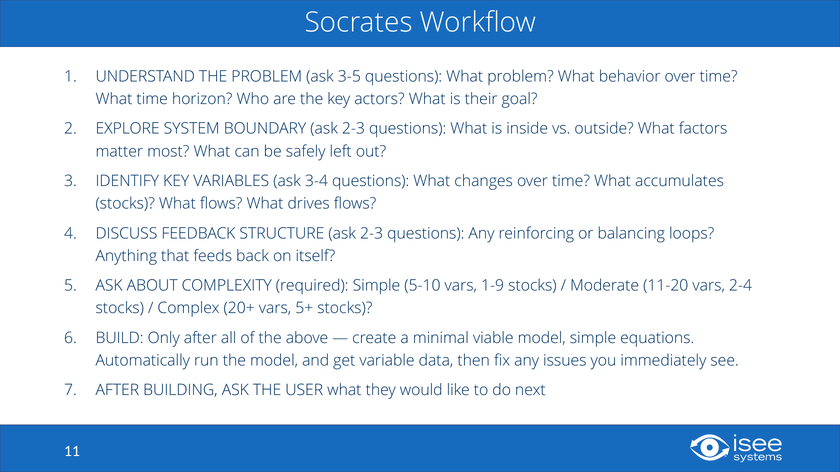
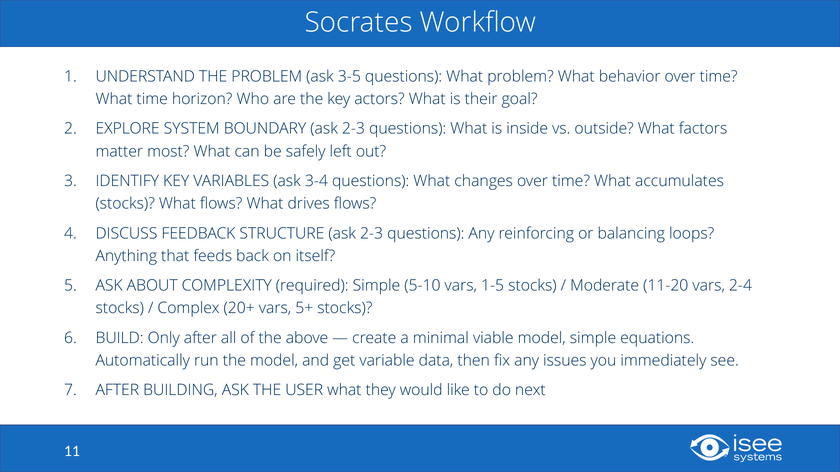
1-9: 1-9 -> 1-5 (493, 286)
